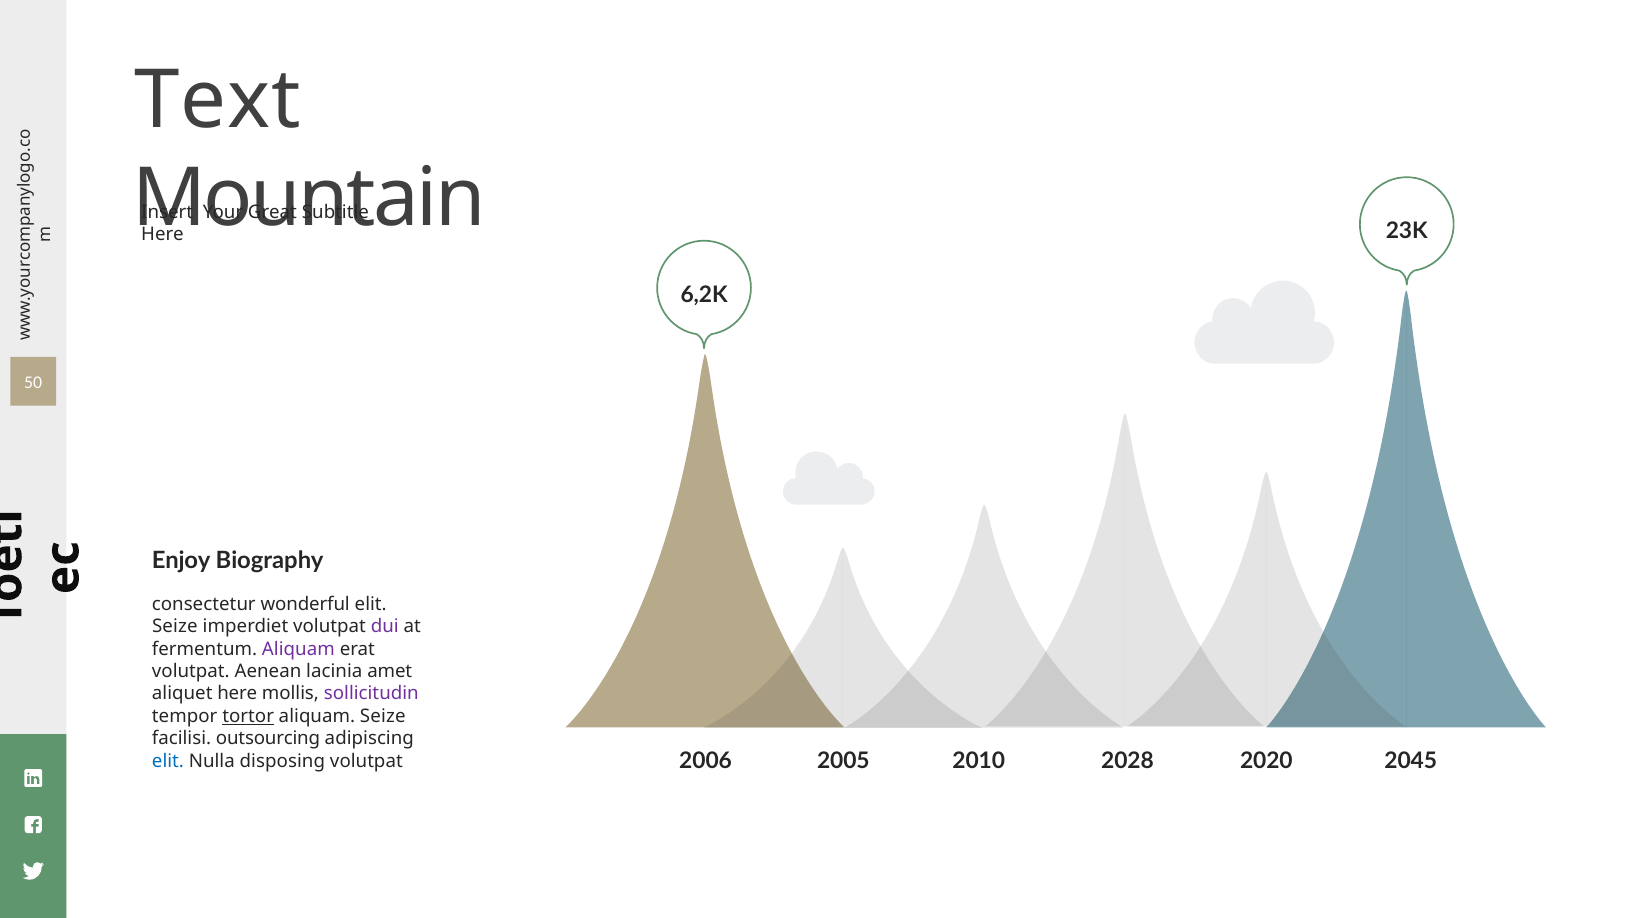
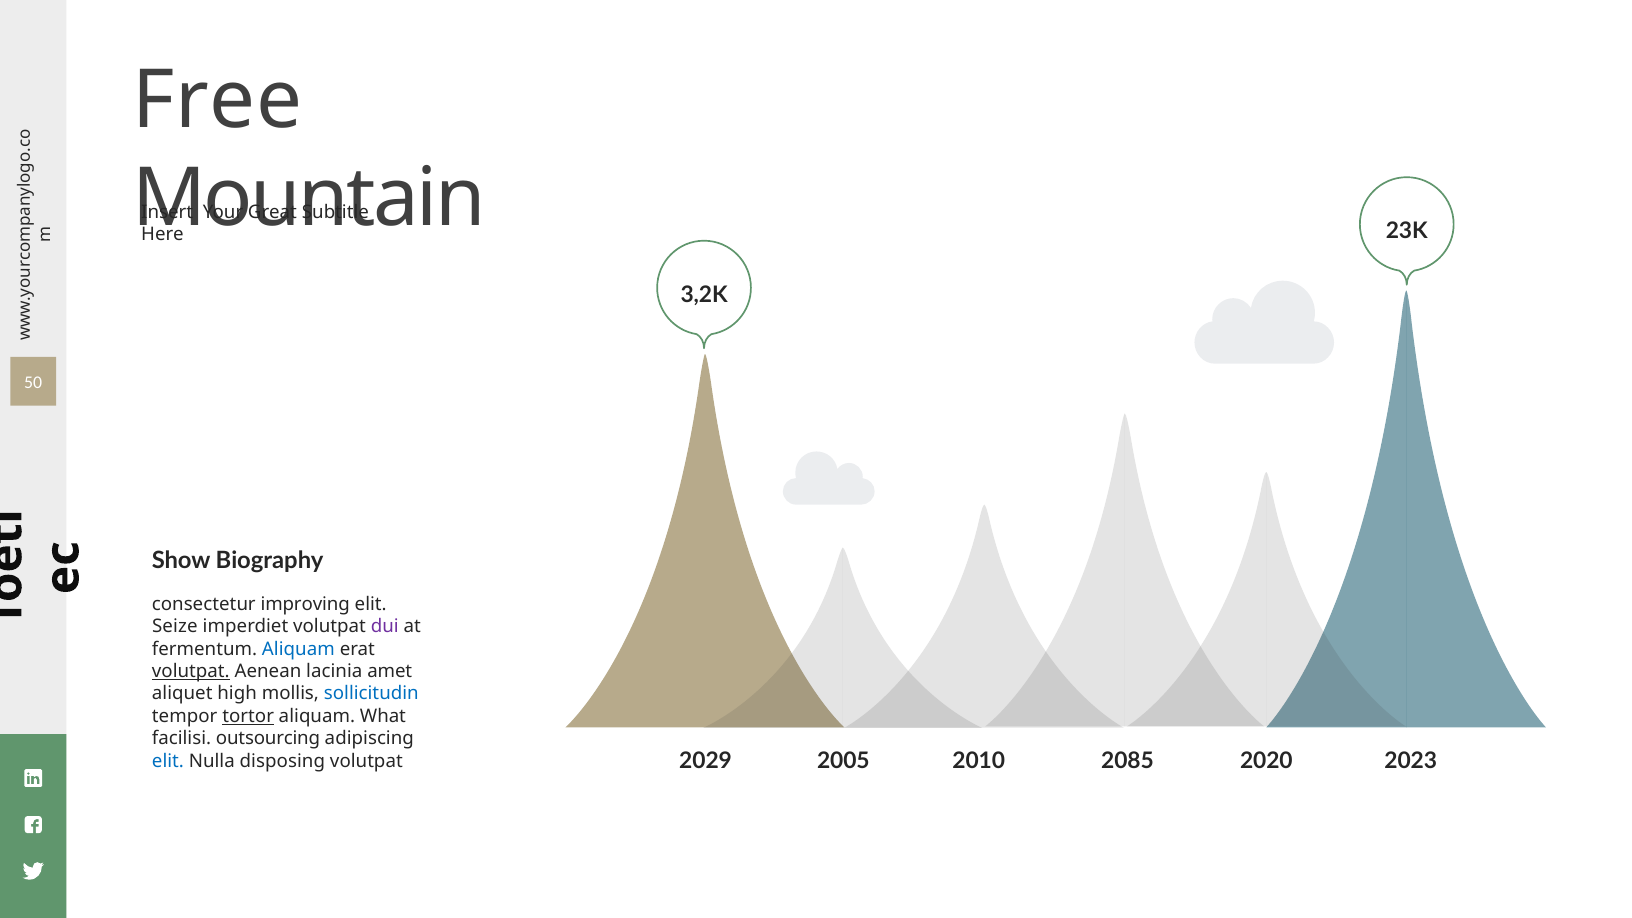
Text: Text -> Free (218, 101)
6,2K: 6,2K -> 3,2K (704, 295)
Enjoy: Enjoy -> Show (181, 561)
wonderful: wonderful -> improving (305, 604)
Aliquam colour: purple -> blue (298, 649)
volutpat underline: none -> present (191, 671)
aliquet here: here -> high (237, 694)
sollicitudin colour: purple -> blue (371, 694)
aliquam Seize: Seize -> What (383, 716)
2006: 2006 -> 2029 (706, 761)
2028: 2028 -> 2085 (1127, 761)
2045: 2045 -> 2023 (1411, 761)
